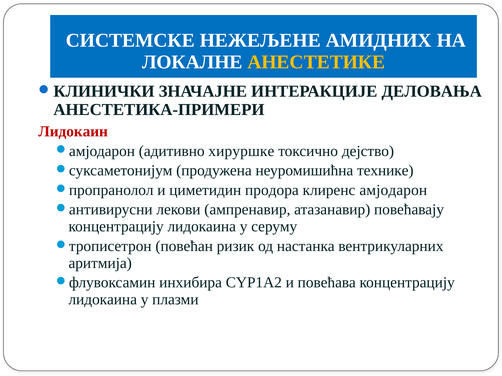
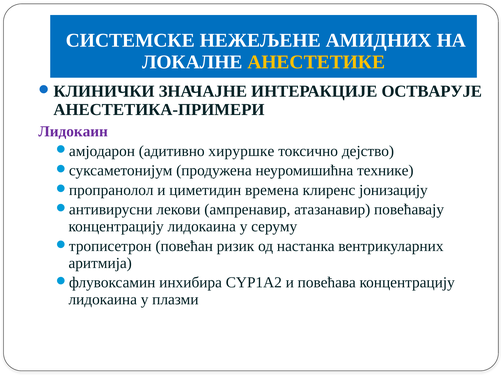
ДЕЛОВАЊА: ДЕЛОВАЊА -> ОСТВАРУЈЕ (432, 91)
Лидокаин colour: red -> purple (73, 132)
продора: продора -> времена (272, 190)
амјодарон: амјодарон -> јонизацију (393, 190)
